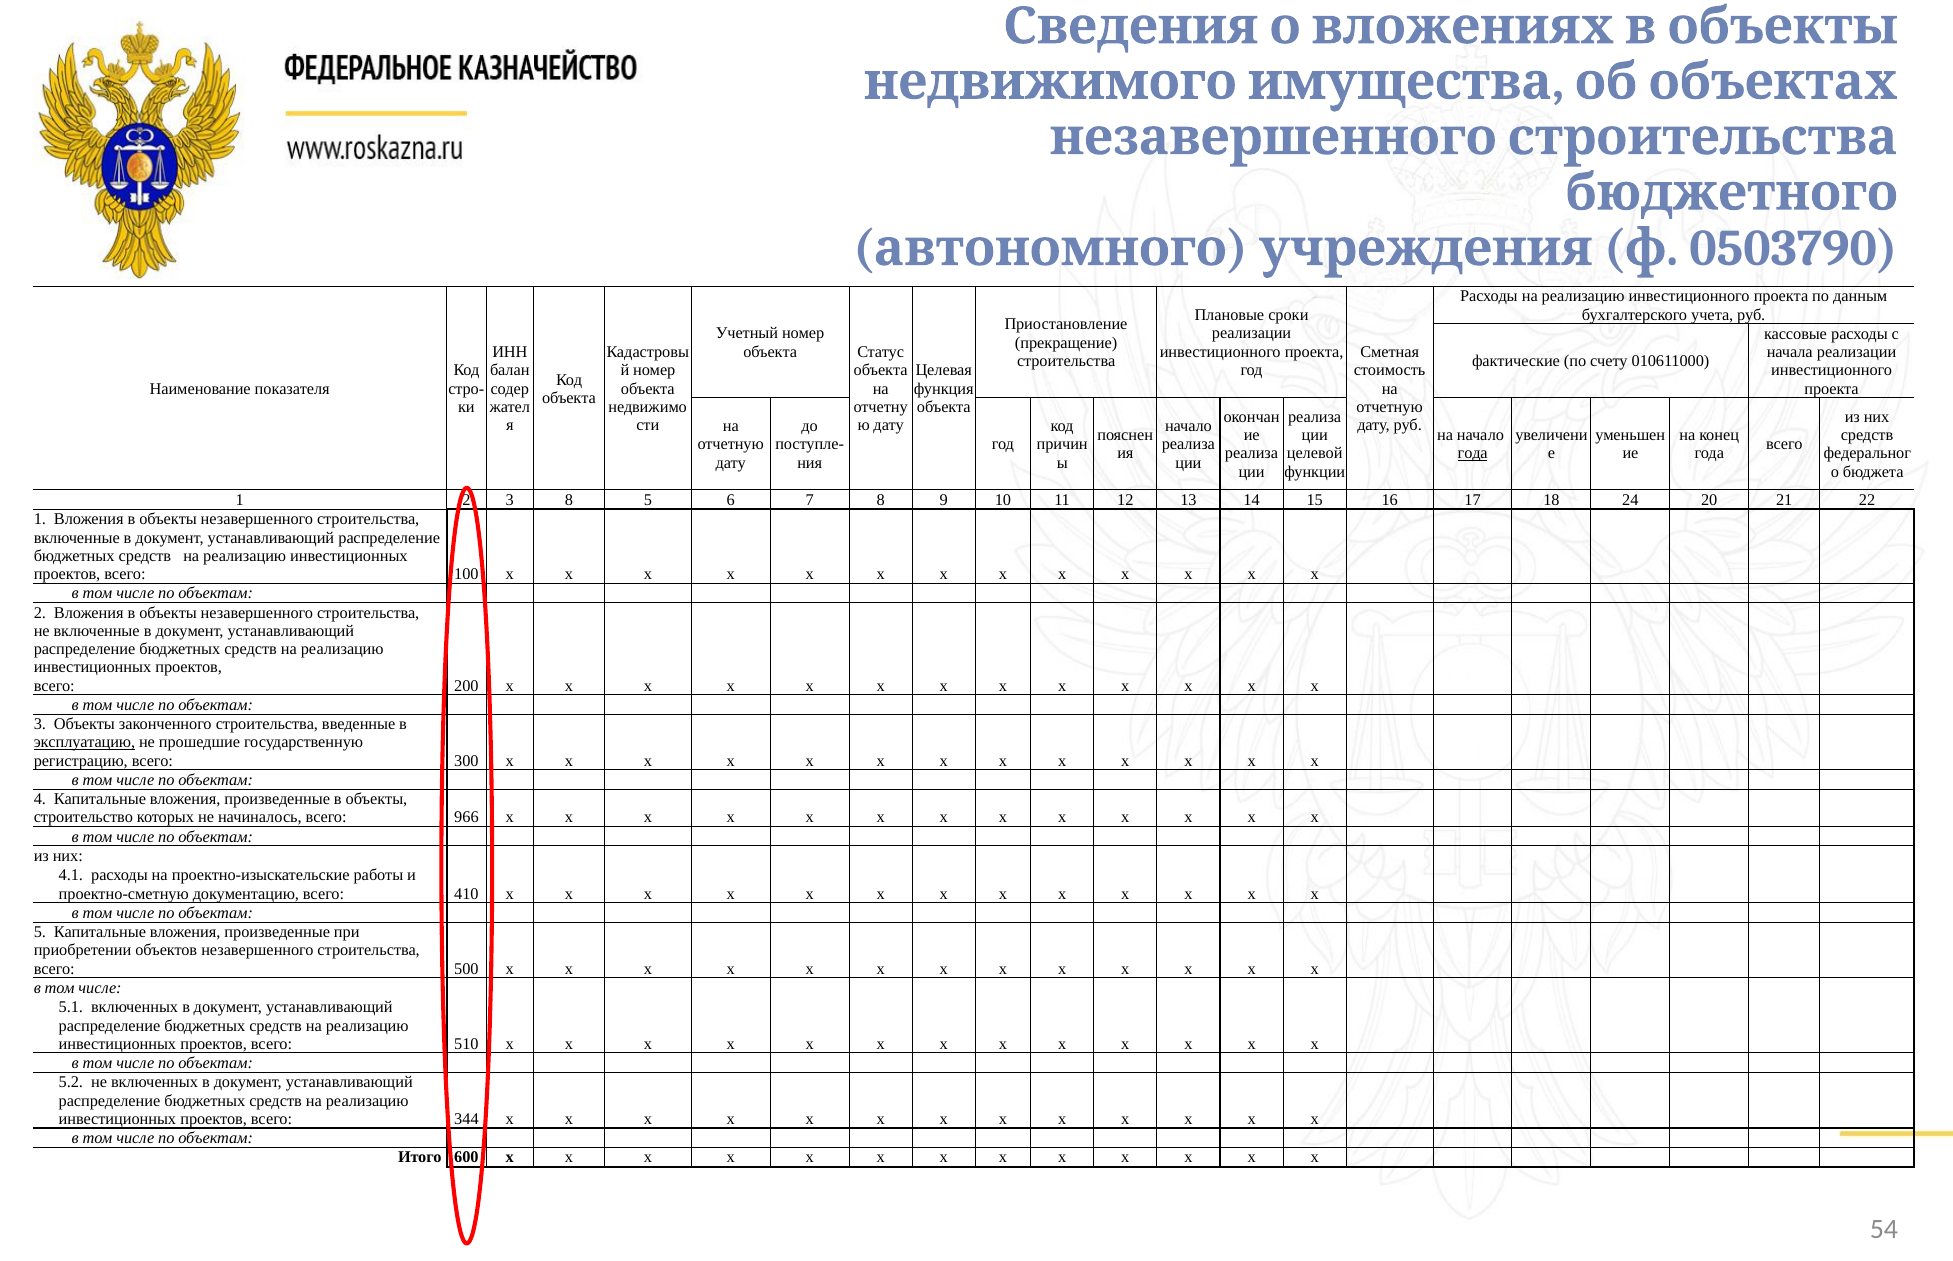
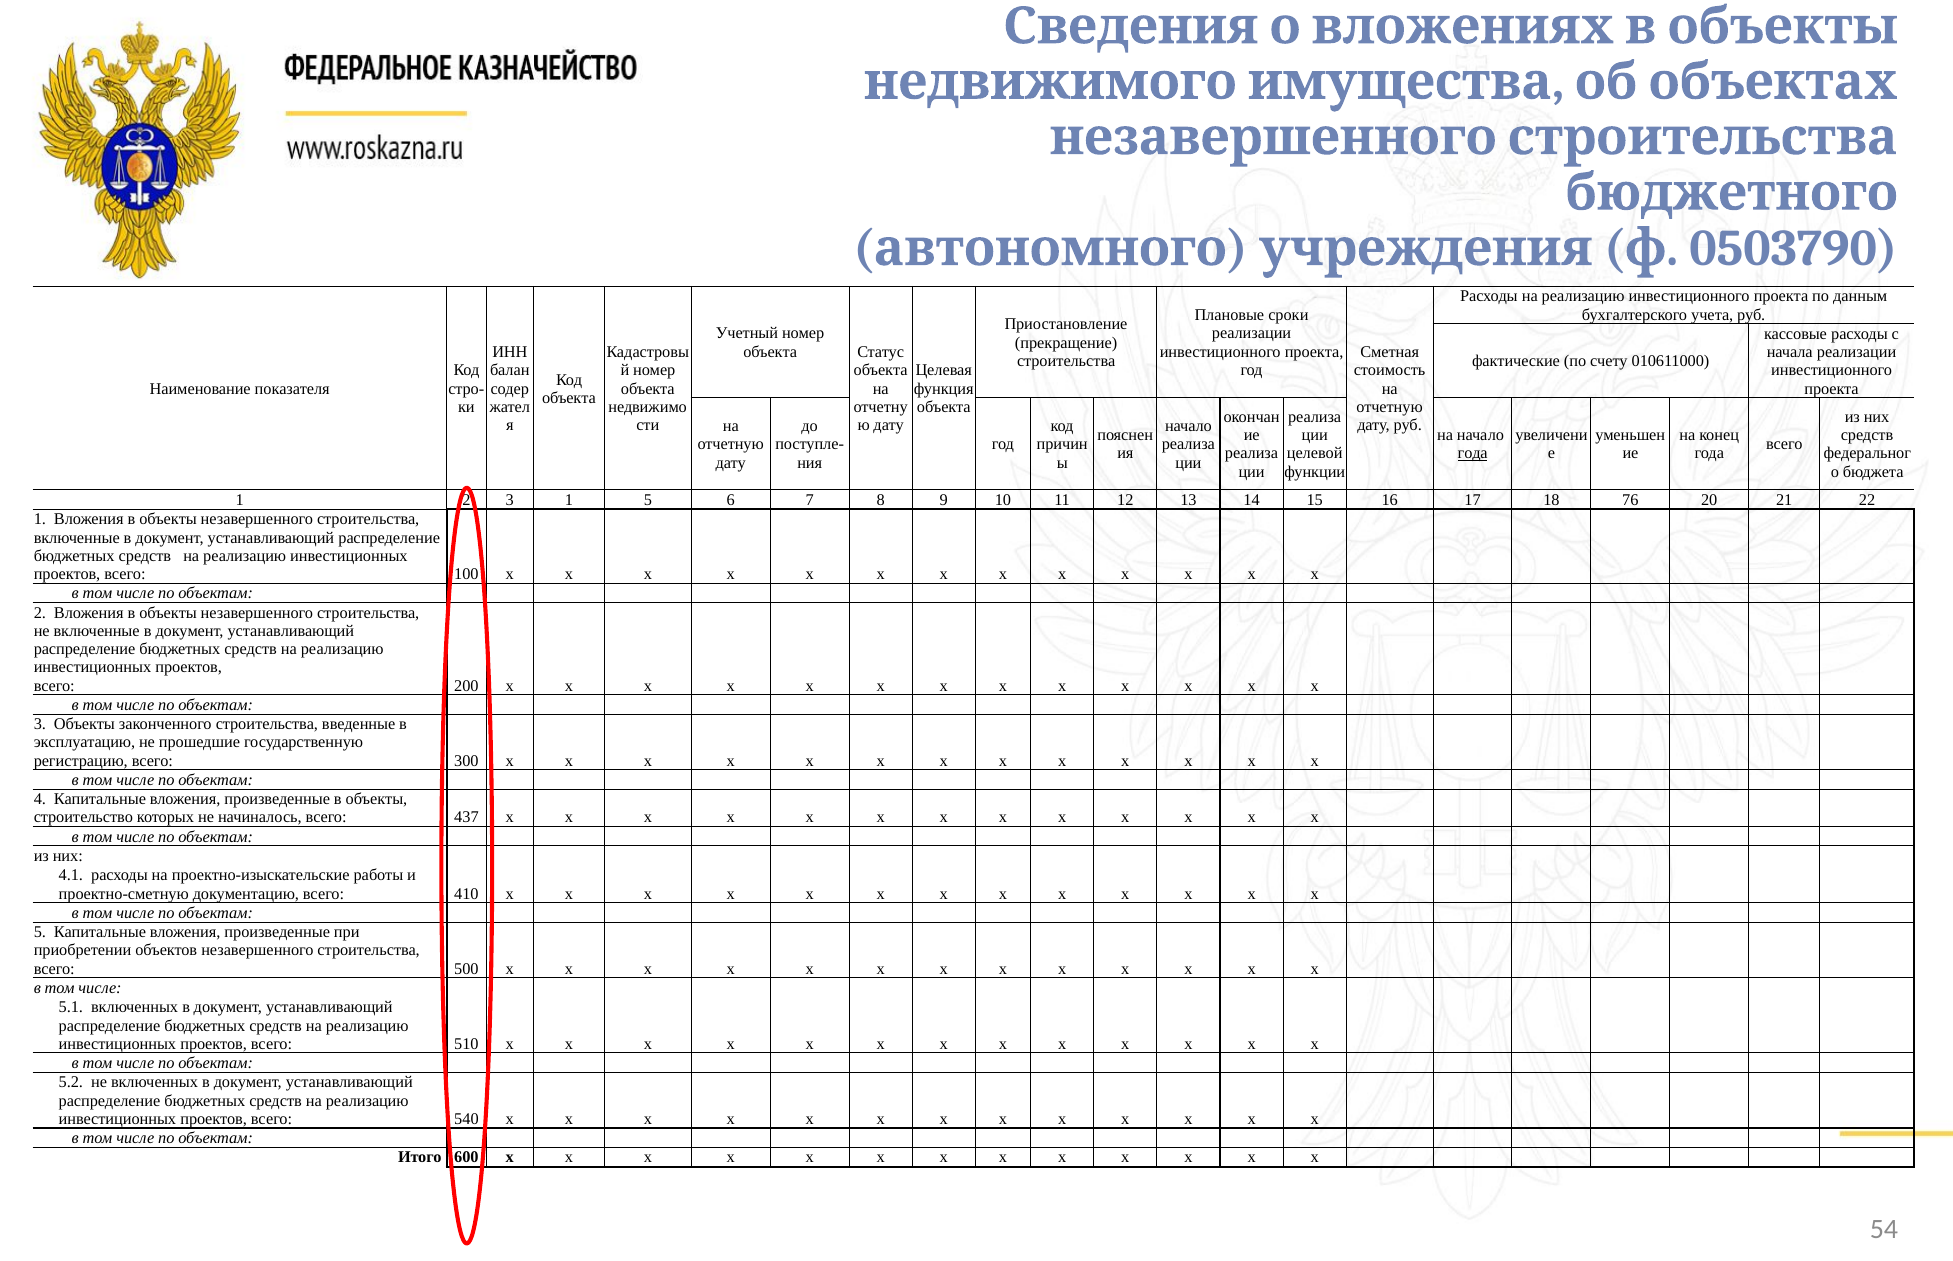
3 8: 8 -> 1 (569, 500)
24: 24 -> 76 (1630, 500)
эксплуатацию underline: present -> none (84, 742)
966: 966 -> 437 (466, 818)
344: 344 -> 540 (466, 1119)
